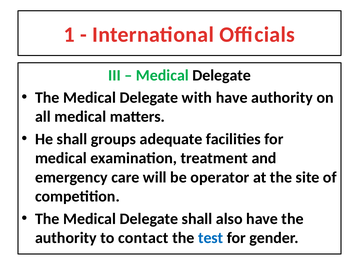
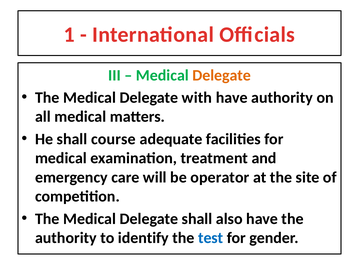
Delegate colour: black -> orange (222, 75)
groups: groups -> course (113, 139)
contact: contact -> identify (143, 238)
